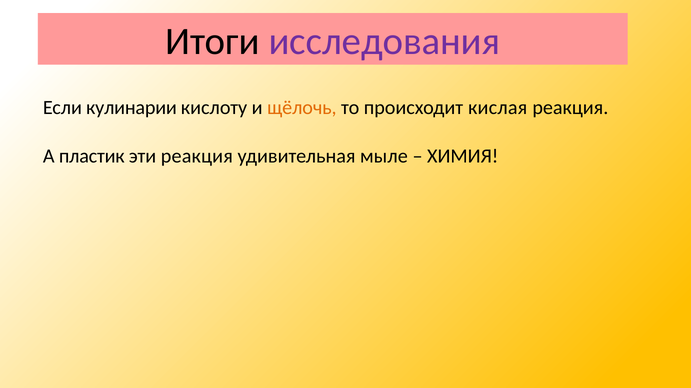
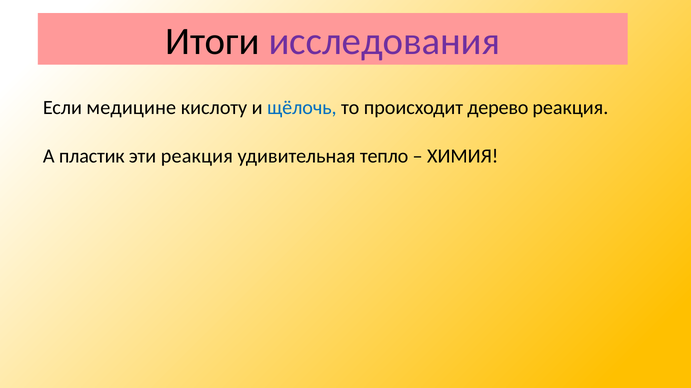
кулинарии: кулинарии -> медицине (131, 108)
щёлочь colour: orange -> blue (302, 108)
кислая: кислая -> дерево (498, 108)
мыле: мыле -> тепло (384, 156)
